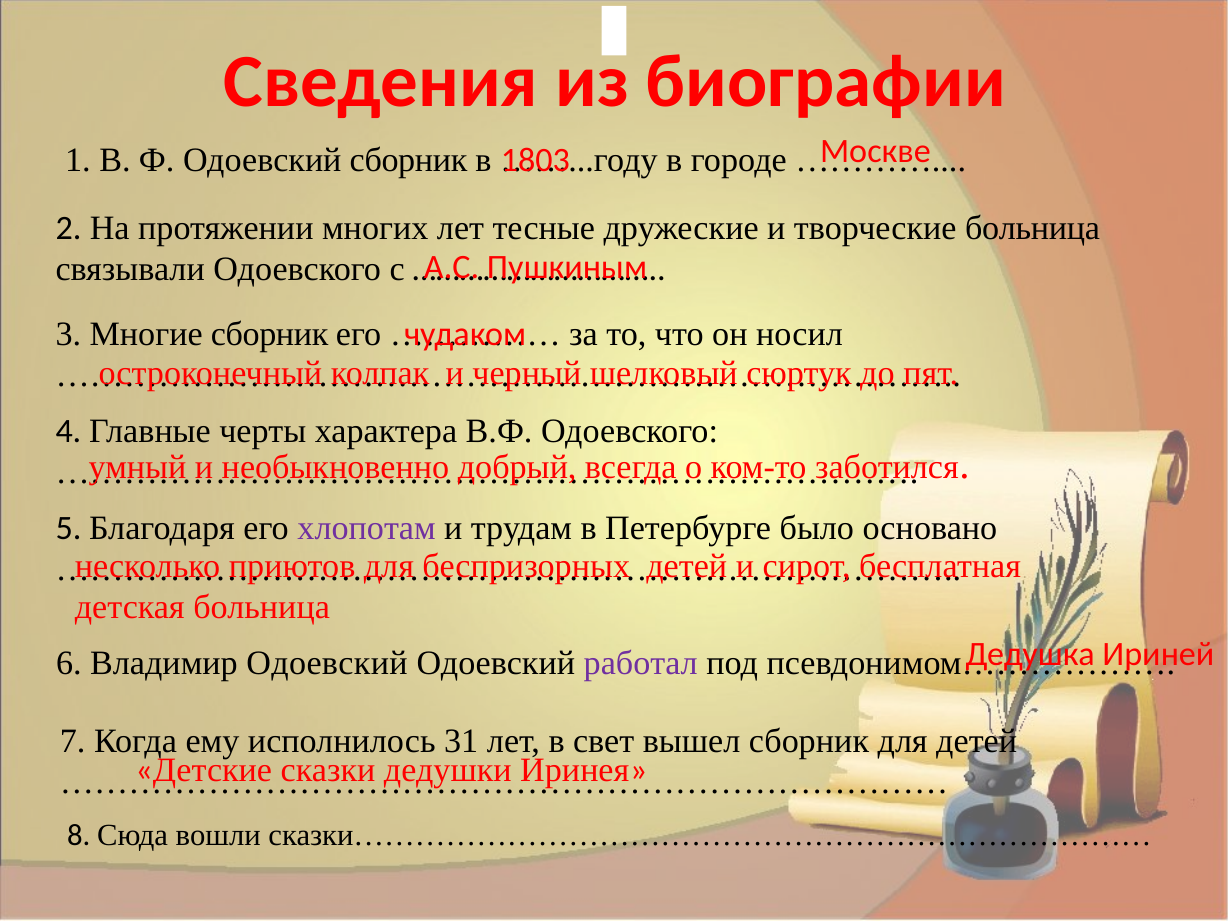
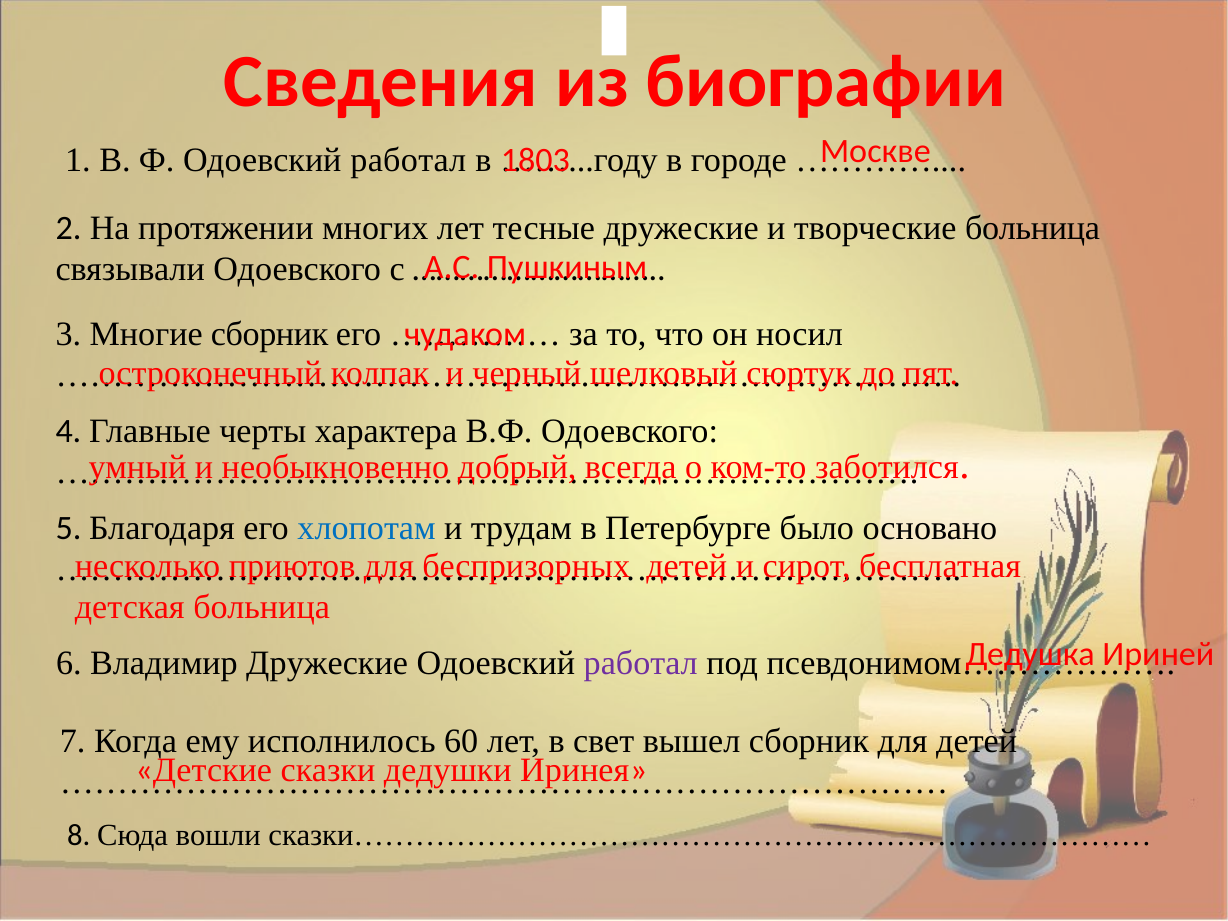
Ф Одоевский сборник: сборник -> работал (408, 161)
хлопотам colour: purple -> blue (367, 528)
Владимир Одоевский: Одоевский -> Дружеские (327, 663)
31: 31 -> 60 (461, 741)
